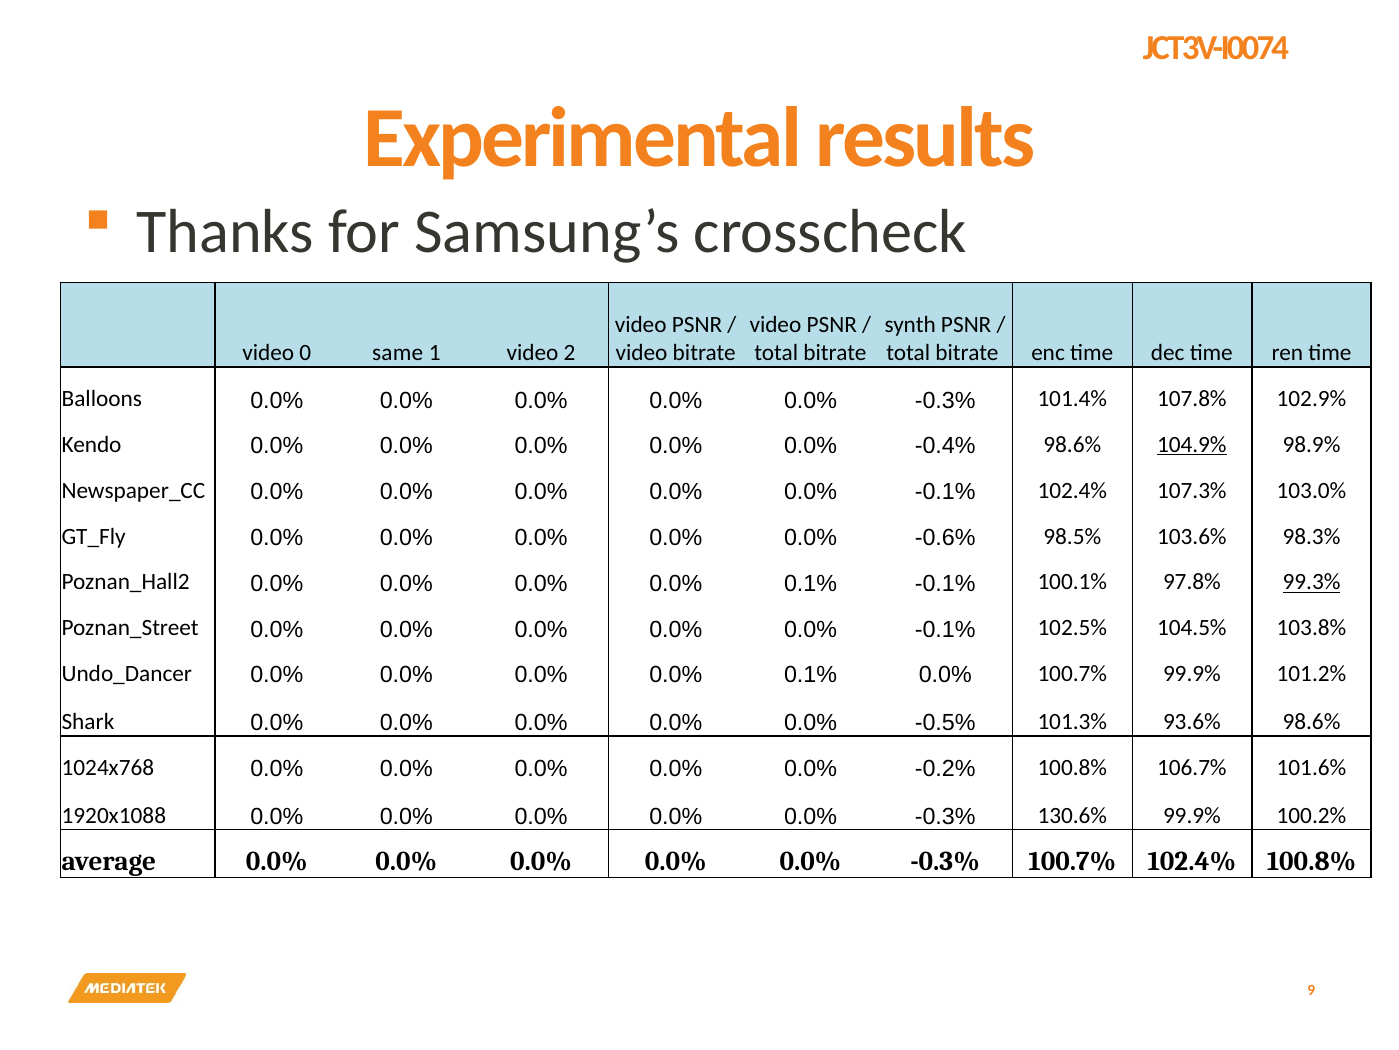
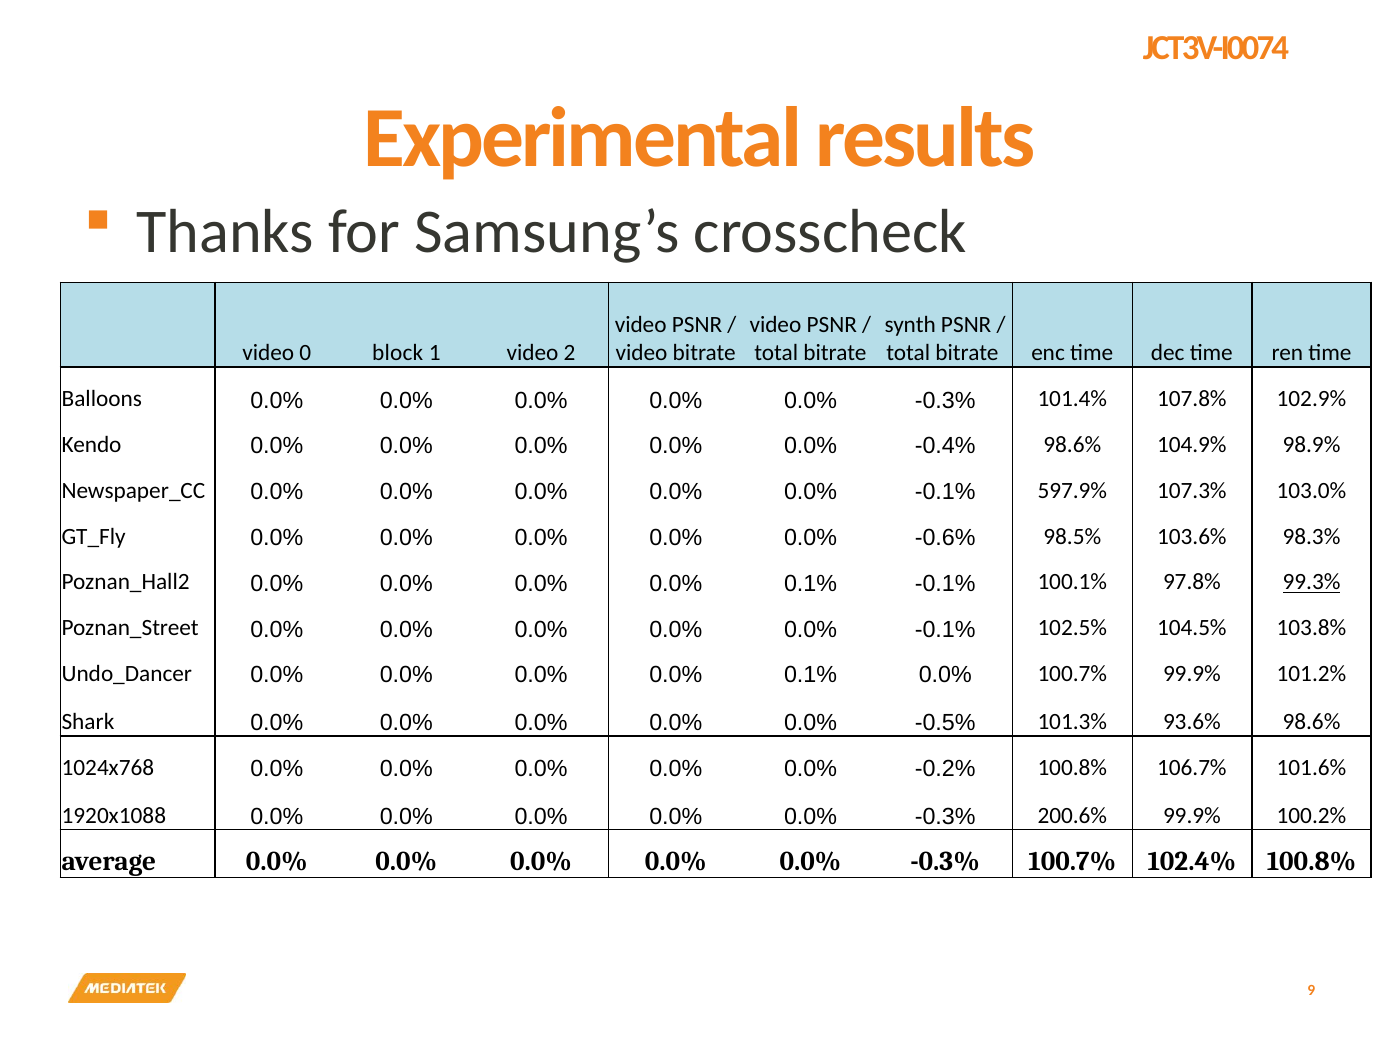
same: same -> block (398, 353)
104.9% underline: present -> none (1192, 444)
-0.1% 102.4%: 102.4% -> 597.9% (1072, 490)
130.6%: 130.6% -> 200.6% (1072, 815)
